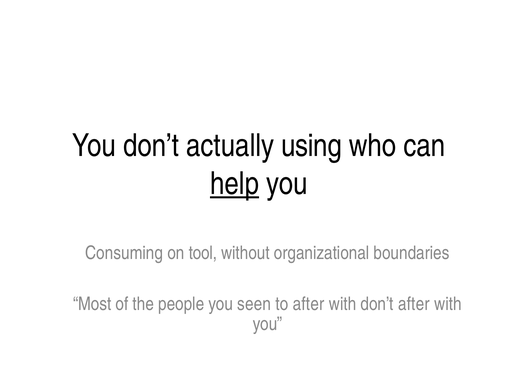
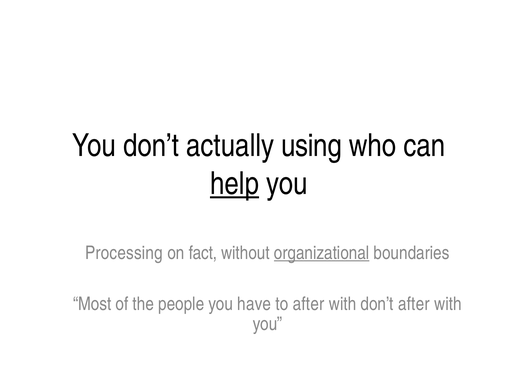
Consuming: Consuming -> Processing (124, 253)
tool: tool -> fact (203, 253)
organizational underline: none -> present (322, 253)
seen: seen -> have (254, 303)
